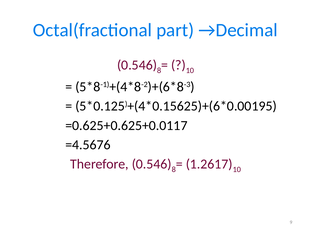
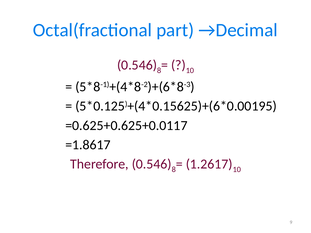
=4.5676: =4.5676 -> =1.8617 (88, 145)
